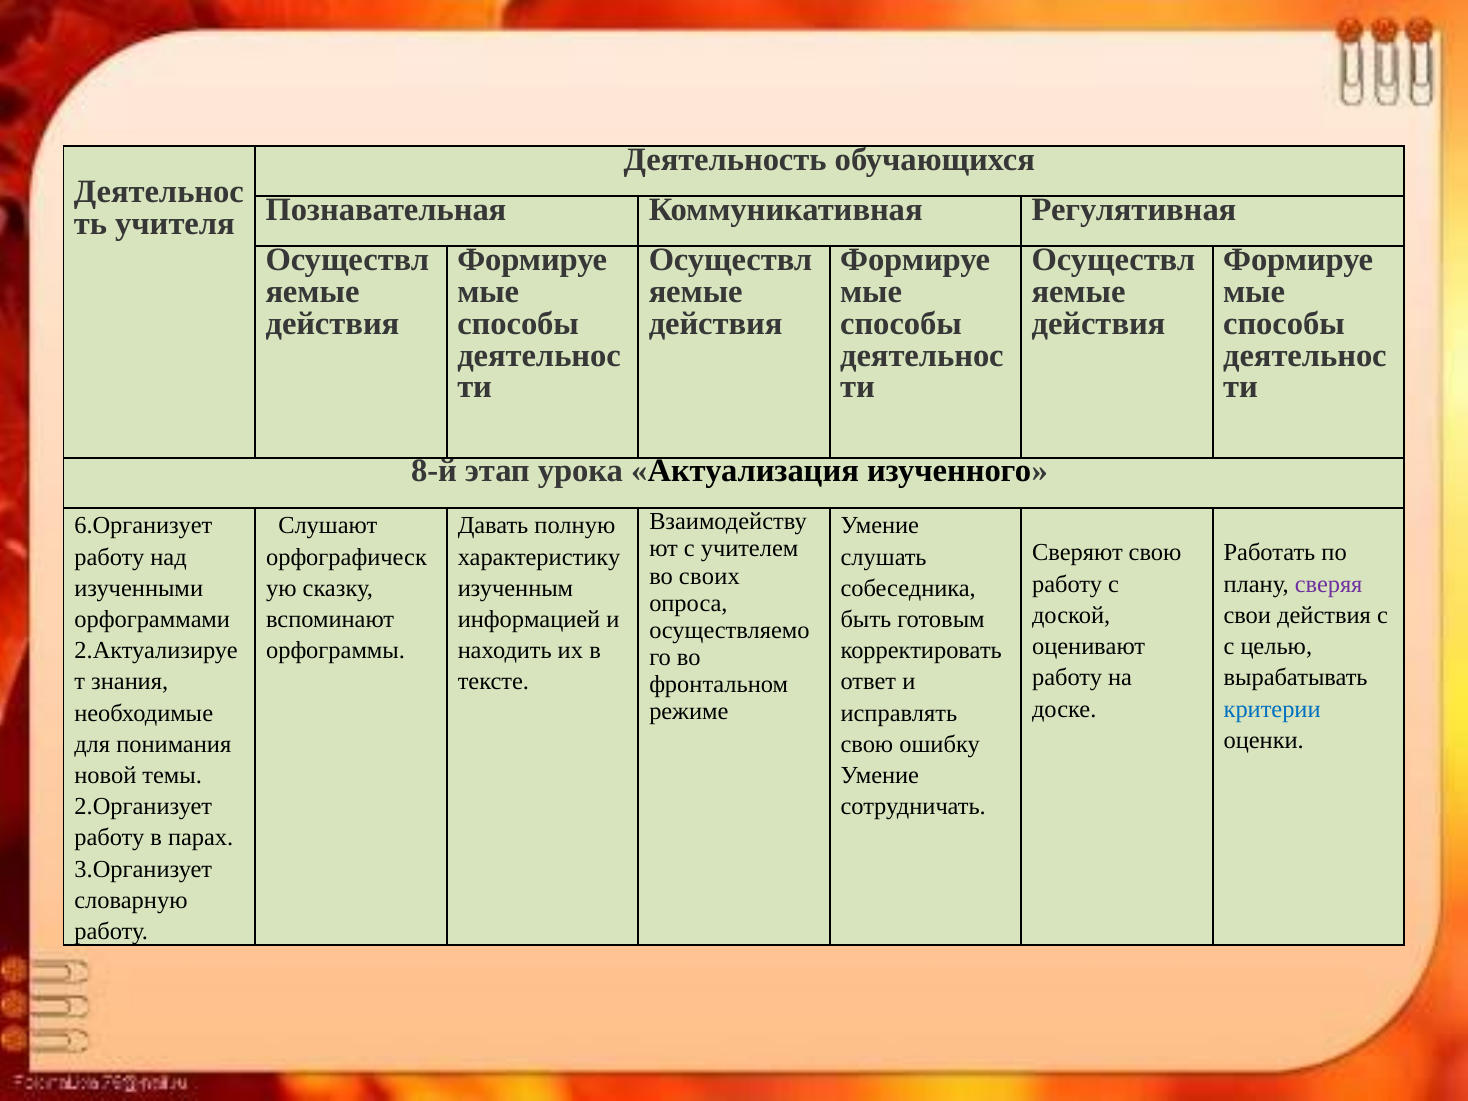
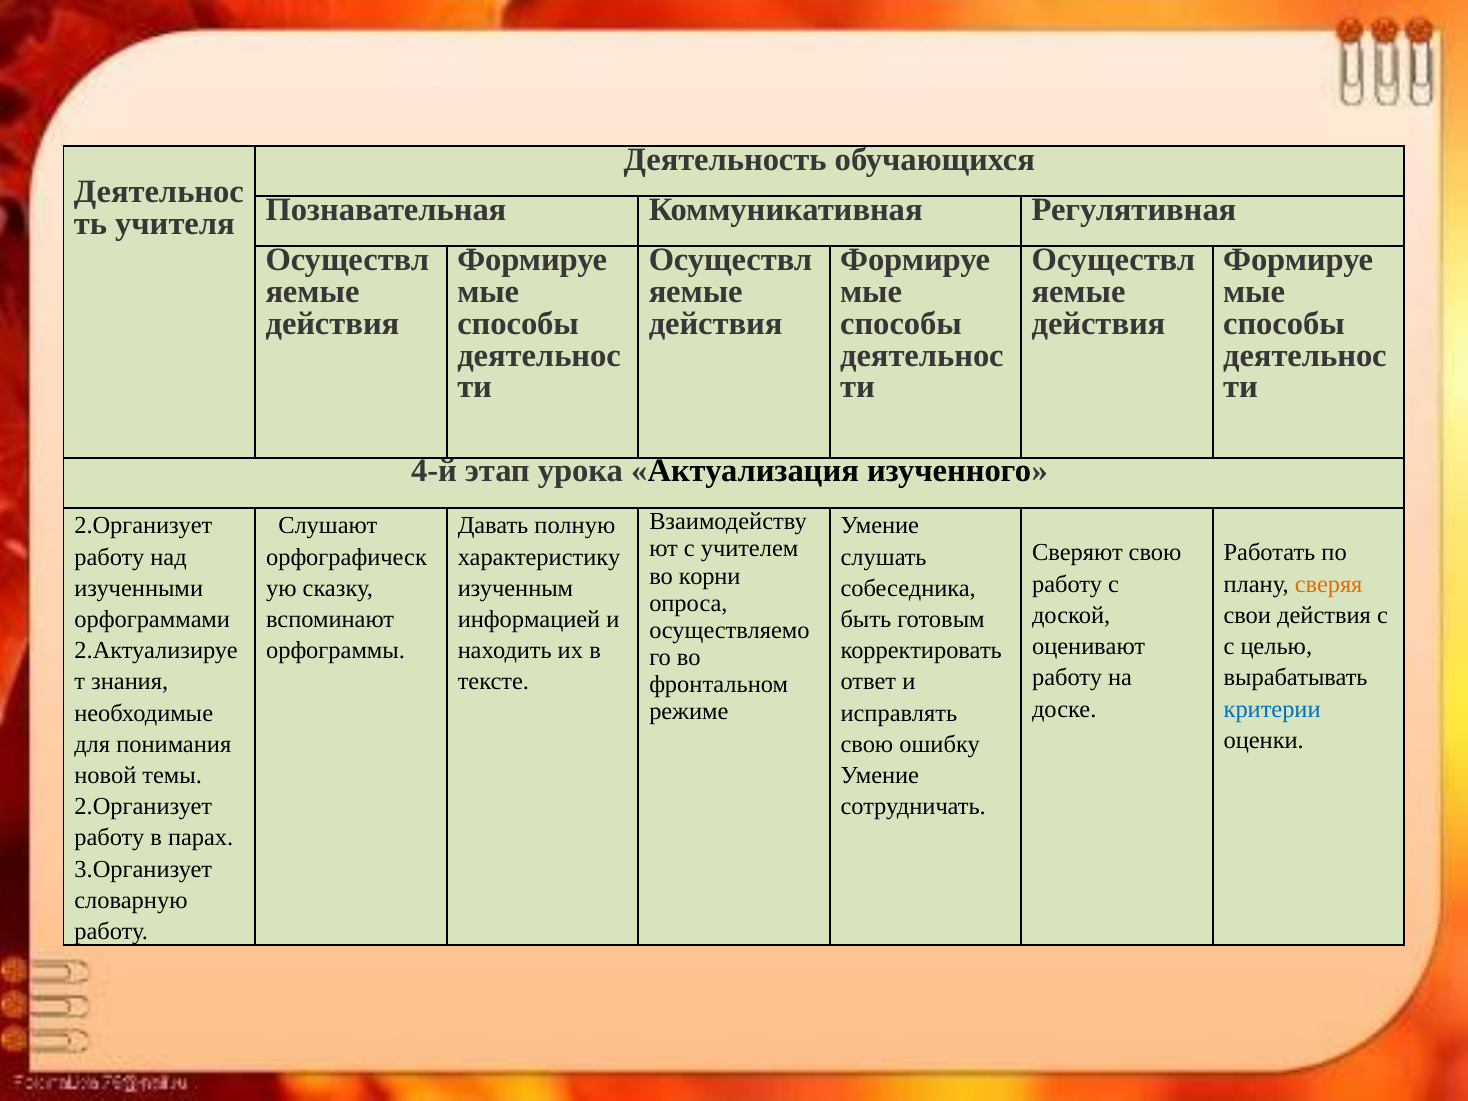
8-й: 8-й -> 4-й (434, 471)
6.Организует: 6.Организует -> 2.Организует (143, 526)
своих: своих -> корни (710, 576)
сверяя colour: purple -> orange (1329, 584)
